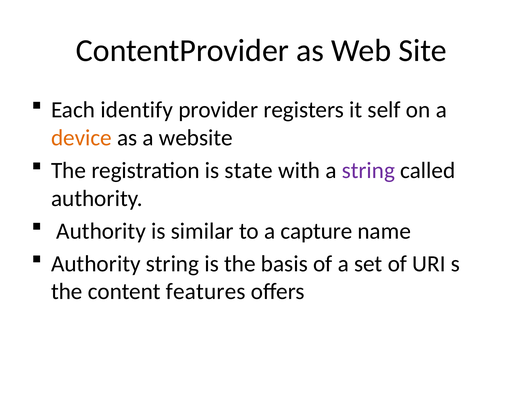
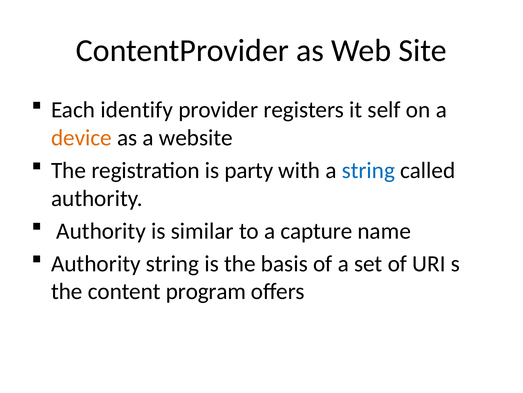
state: state -> party (249, 170)
string colour: purple -> blue (368, 170)
features: features -> program (206, 291)
